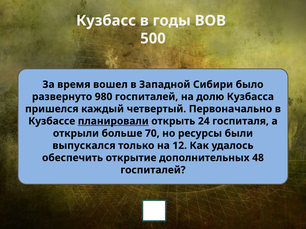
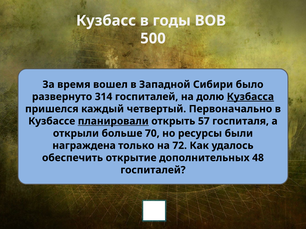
980: 980 -> 314 (104, 97)
Кузбасса underline: none -> present (250, 97)
24: 24 -> 57 (204, 121)
выпускался: выпускался -> награждена (84, 146)
12: 12 -> 72 (180, 146)
